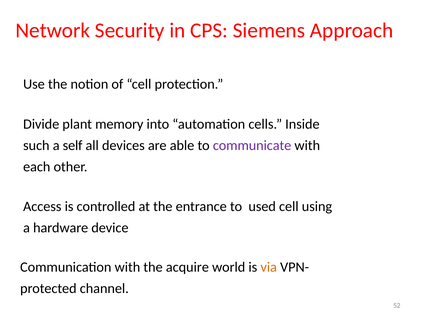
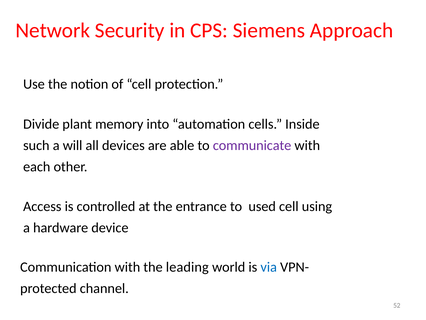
self: self -> will (73, 145)
acquire: acquire -> leading (187, 267)
via colour: orange -> blue (269, 267)
